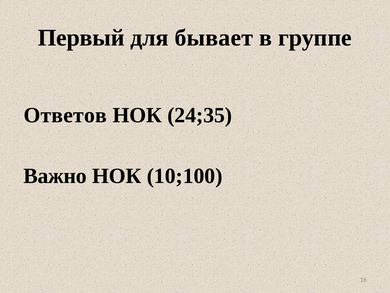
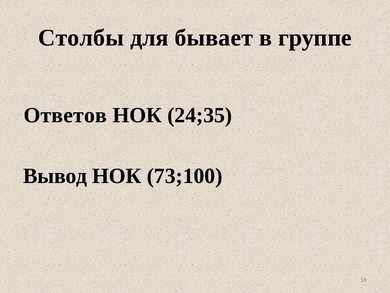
Первый: Первый -> Столбы (81, 38)
Важно: Важно -> Вывод (55, 176)
10;100: 10;100 -> 73;100 (185, 176)
